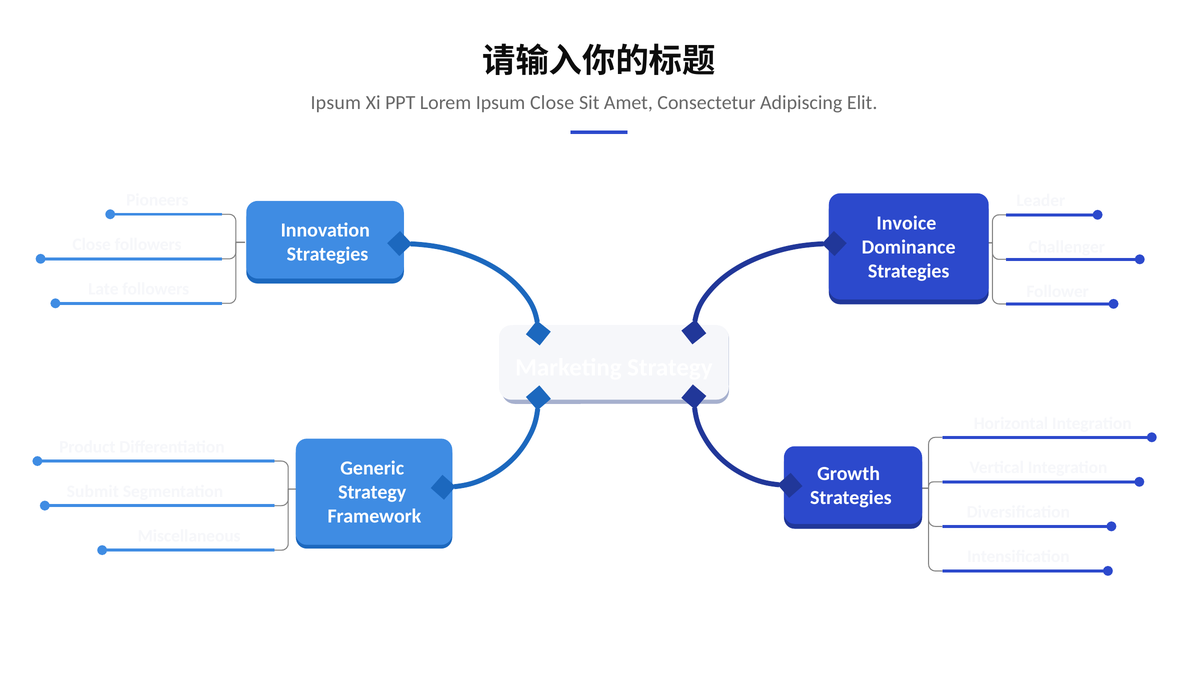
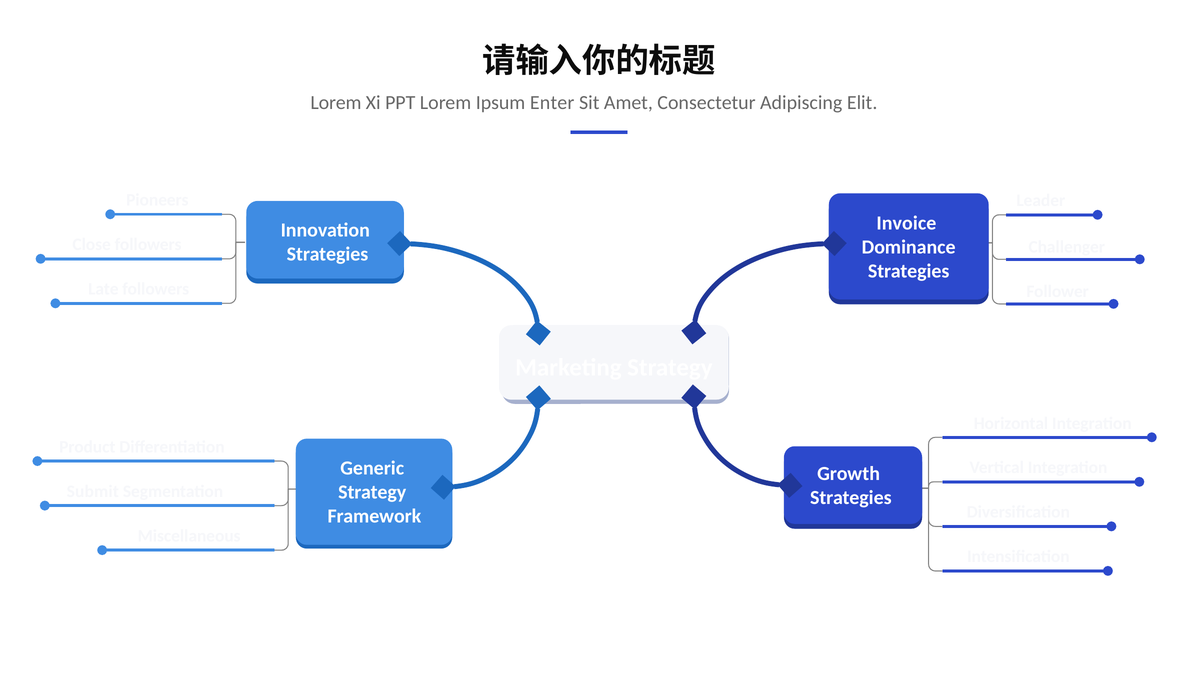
Ipsum: Ipsum -> Lorem (336, 102)
Ipsum Close: Close -> Enter (552, 102)
